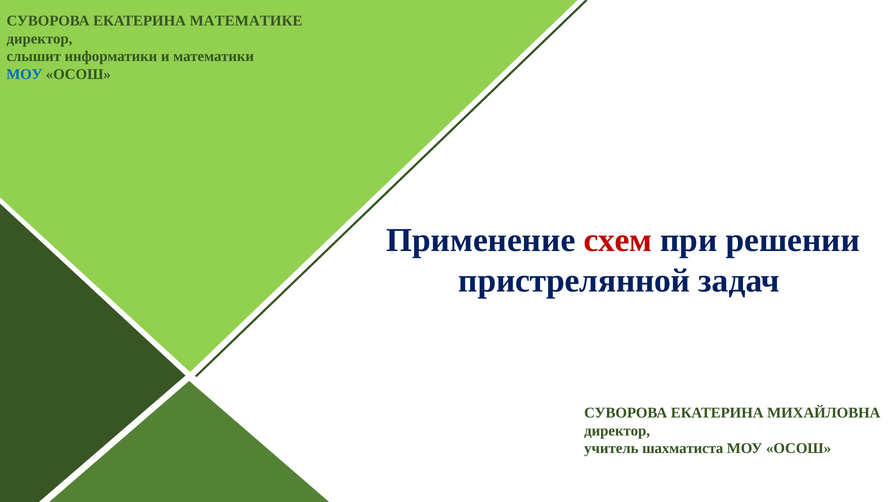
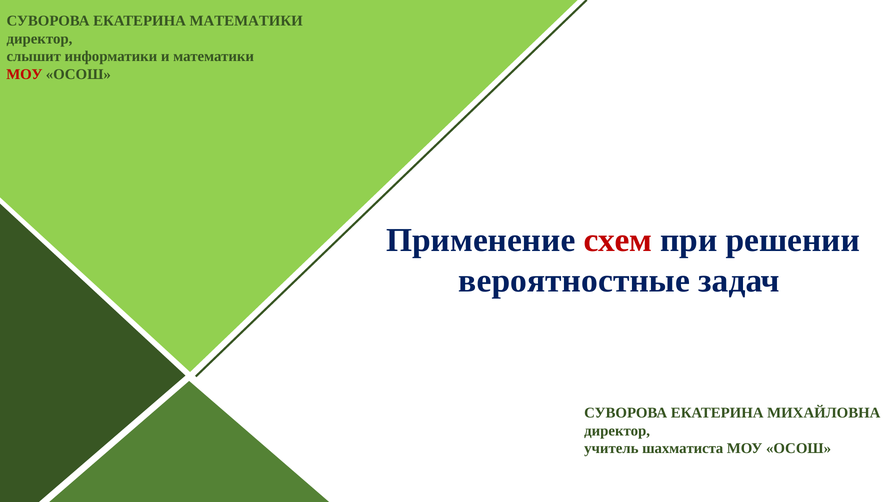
ЕКАТЕРИНА МАТЕМАТИКЕ: МАТЕМАТИКЕ -> МАТЕМАТИКИ (246, 21)
МОУ colour: blue -> red (24, 74)
пристрелянной: пристрелянной -> вероятностные (574, 281)
